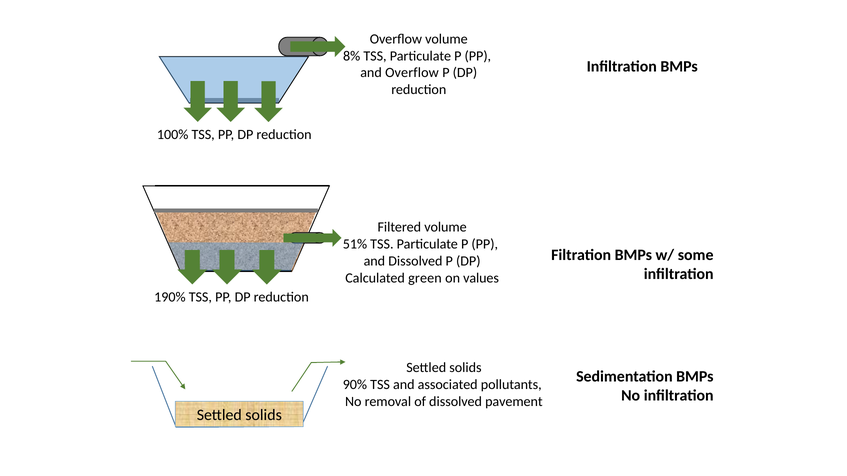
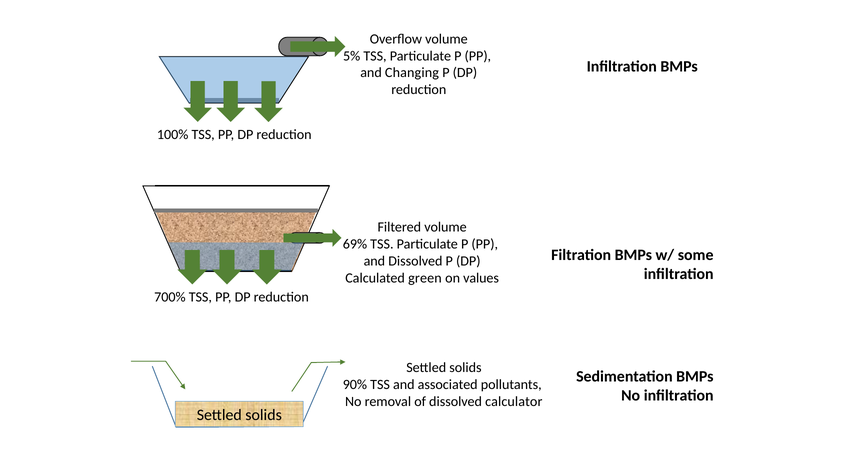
8%: 8% -> 5% (352, 56)
and Overflow: Overflow -> Changing (412, 73)
51%: 51% -> 69% (355, 244)
190%: 190% -> 700% (170, 297)
pavement: pavement -> calculator (514, 402)
